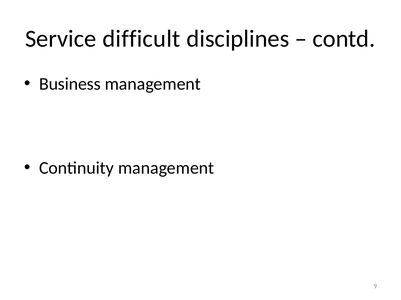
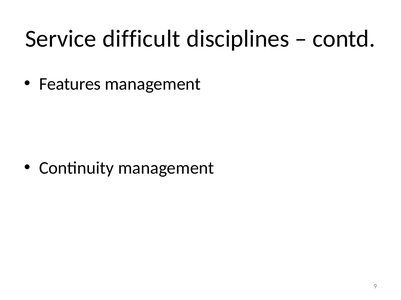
Business: Business -> Features (70, 84)
